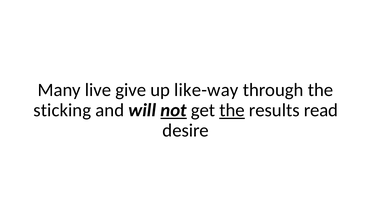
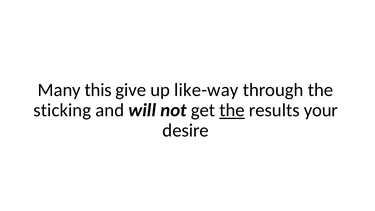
live: live -> this (98, 90)
not underline: present -> none (174, 110)
read: read -> your (321, 110)
